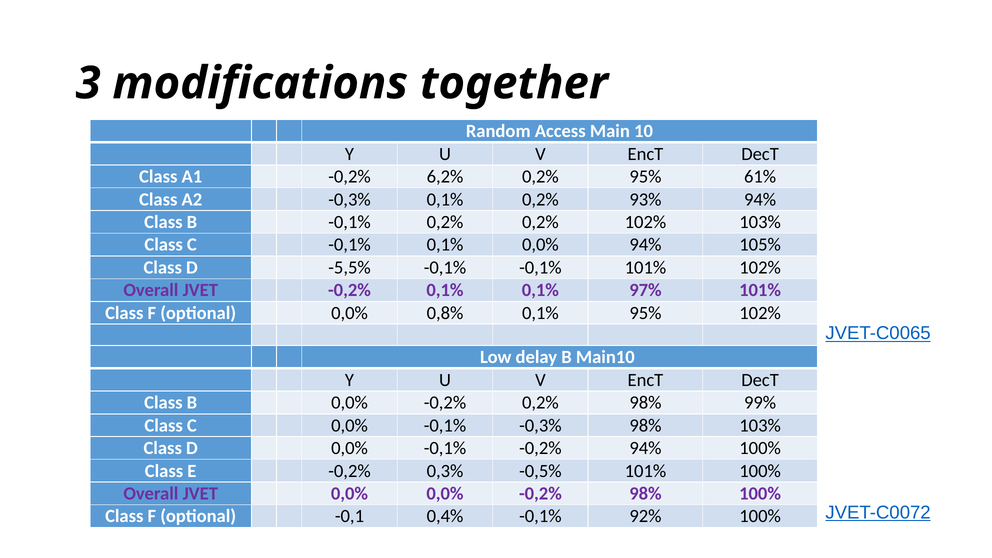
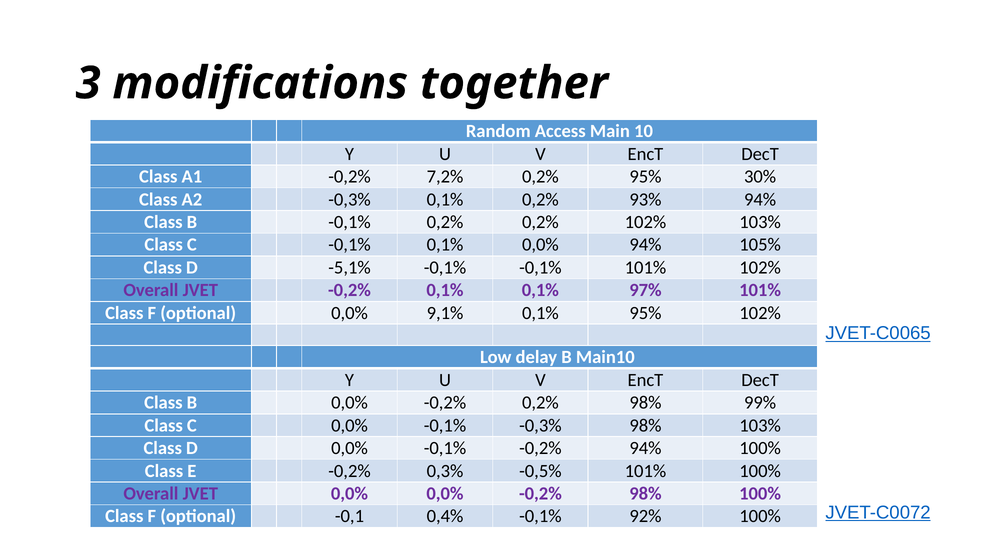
6,2%: 6,2% -> 7,2% (445, 177)
61%: 61% -> 30% (760, 177)
-5,5%: -5,5% -> -5,1% (349, 268)
0,8%: 0,8% -> 9,1% (445, 313)
